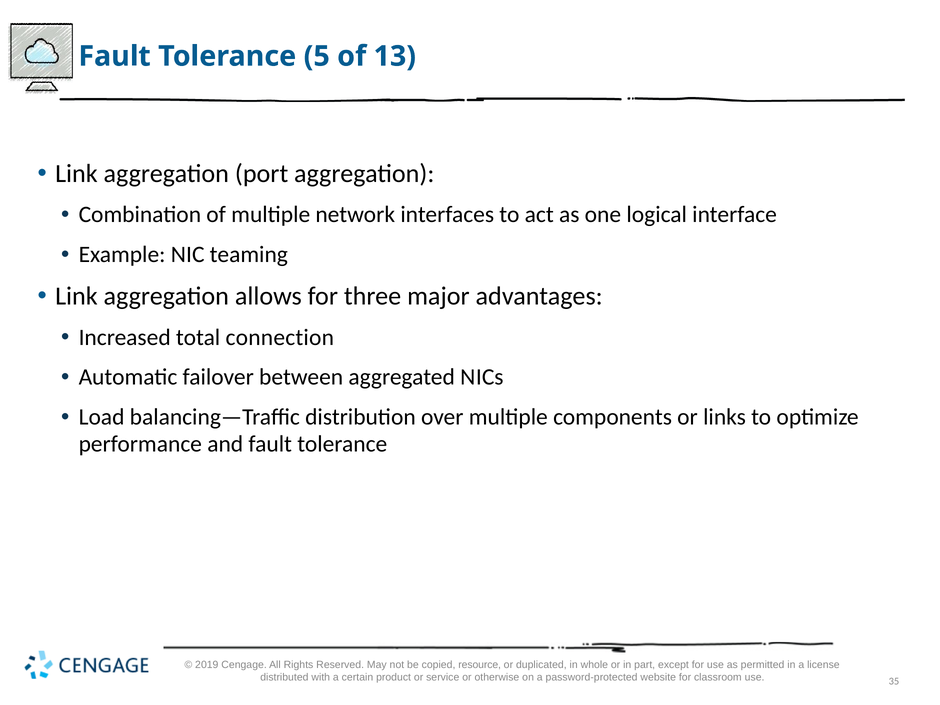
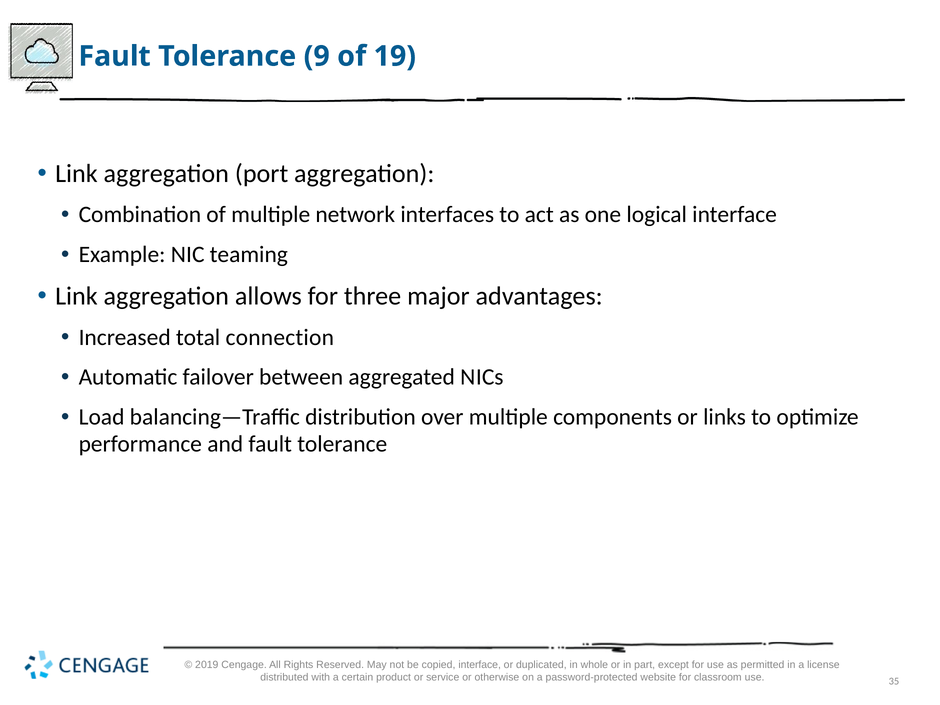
5: 5 -> 9 (317, 56)
13: 13 -> 19 (395, 56)
copied resource: resource -> interface (480, 665)
